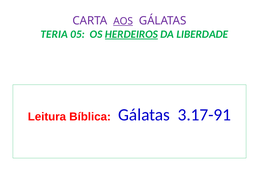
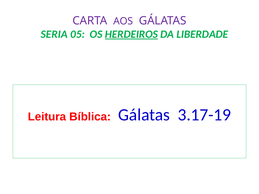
AOS underline: present -> none (123, 21)
TERIA: TERIA -> SERIA (54, 34)
3.17-91: 3.17-91 -> 3.17-19 (204, 115)
